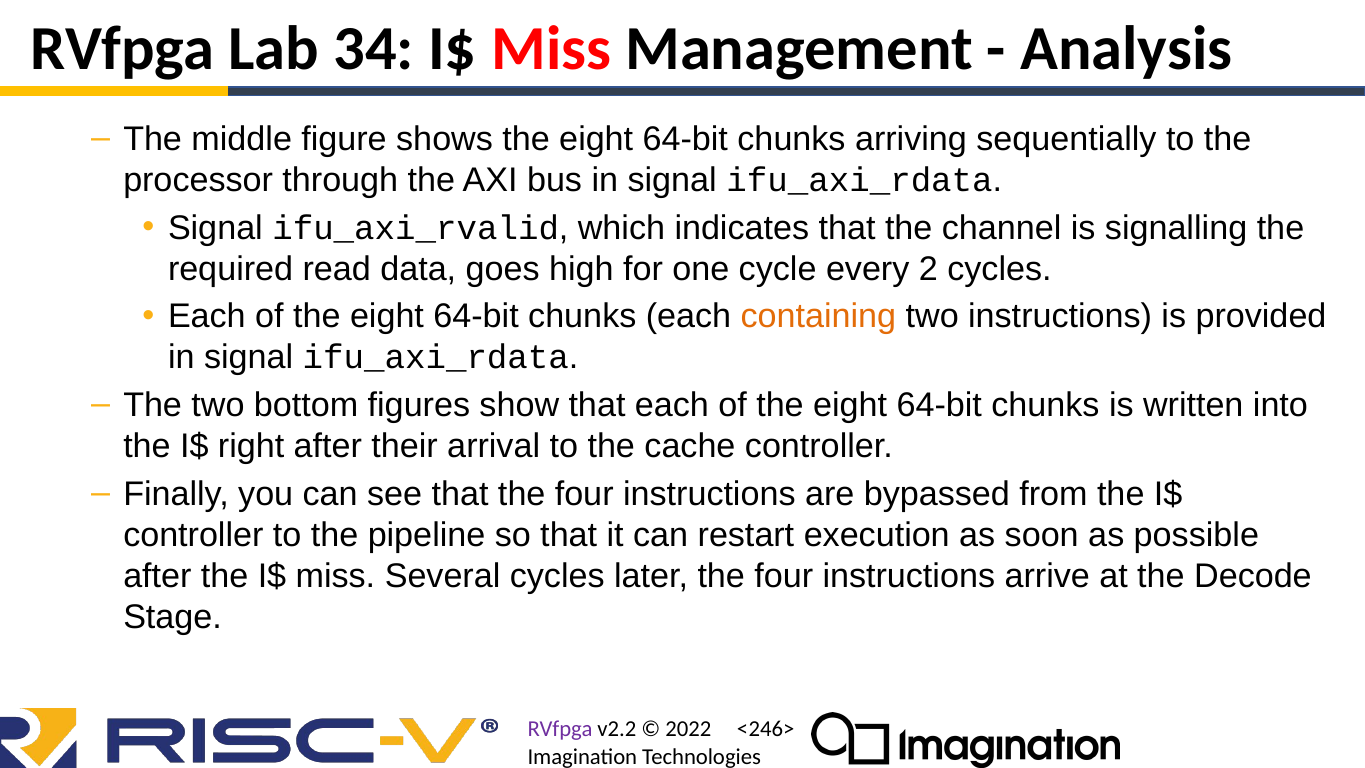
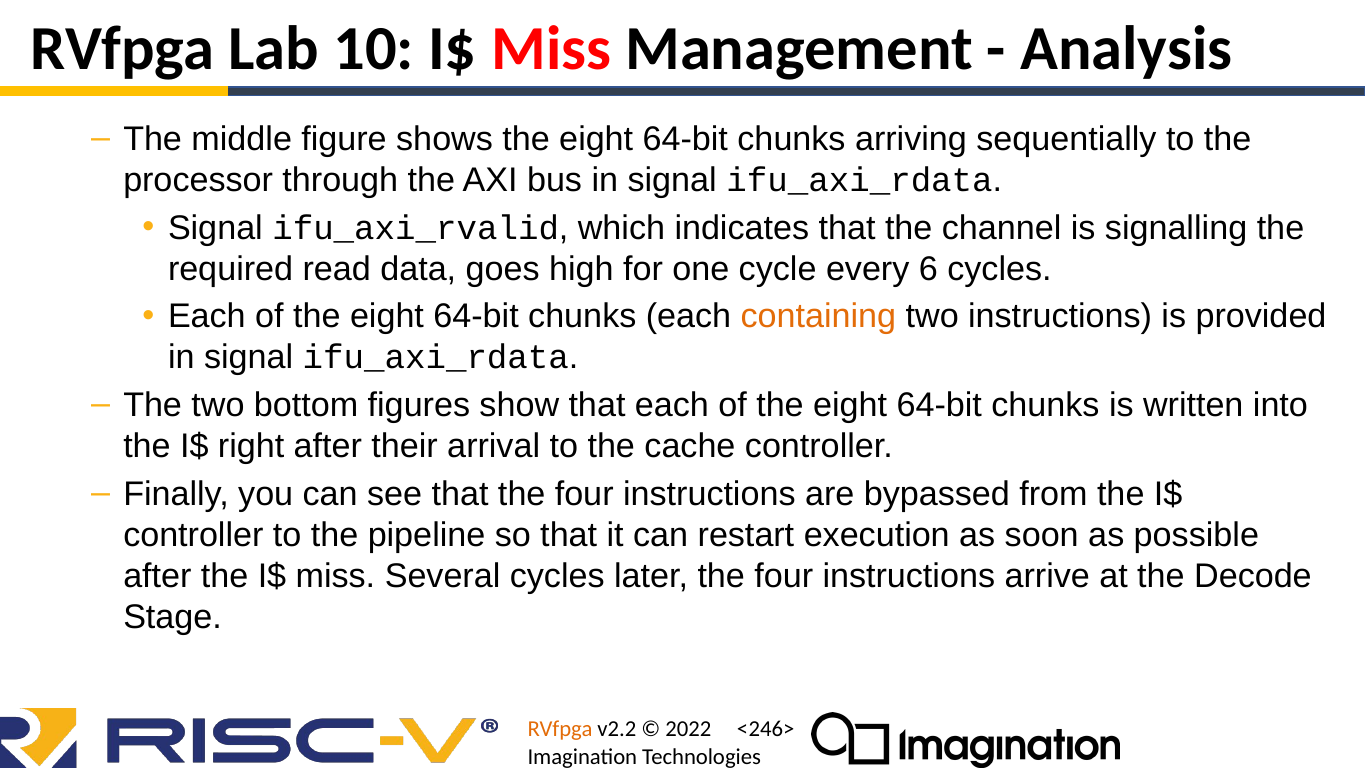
34: 34 -> 10 (374, 48)
2: 2 -> 6 (928, 269)
RVfpga colour: purple -> orange (560, 729)
